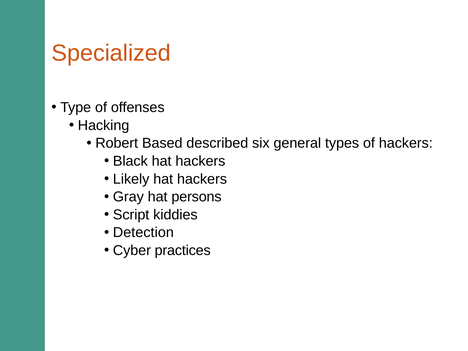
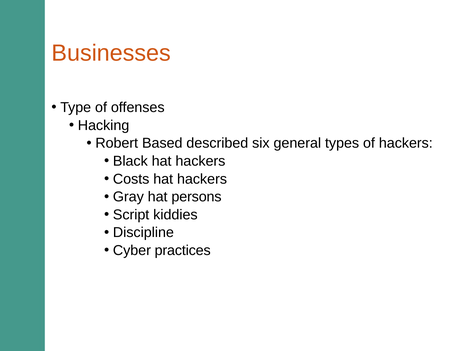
Specialized: Specialized -> Businesses (111, 53)
Likely: Likely -> Costs (131, 179)
Detection: Detection -> Discipline (143, 233)
